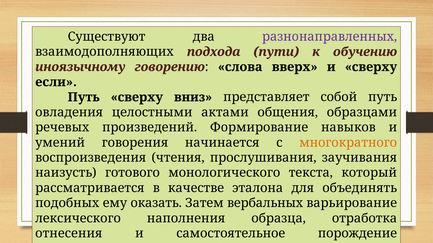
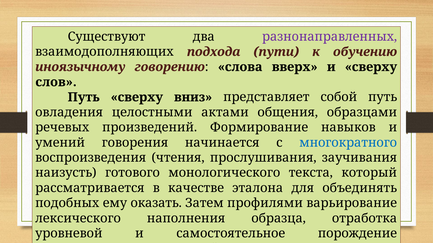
если: если -> слов (56, 82)
многократного colour: orange -> blue (348, 143)
вербальных: вербальных -> профилями (265, 204)
отнесения: отнесения -> уровневой (69, 234)
